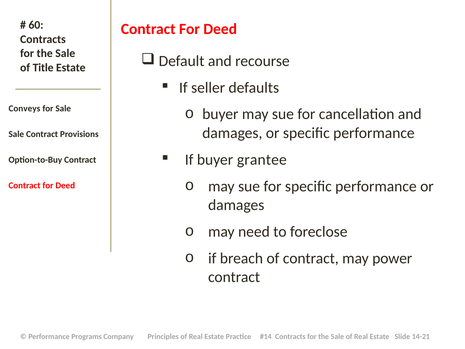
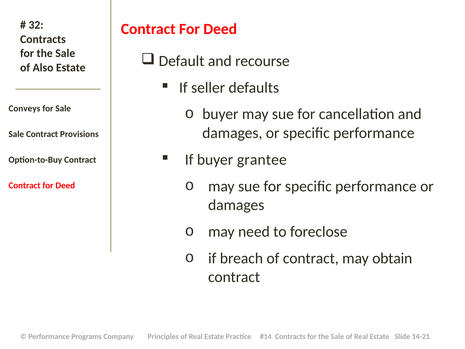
60: 60 -> 32 (36, 25)
Title: Title -> Also (43, 68)
power: power -> obtain (392, 258)
